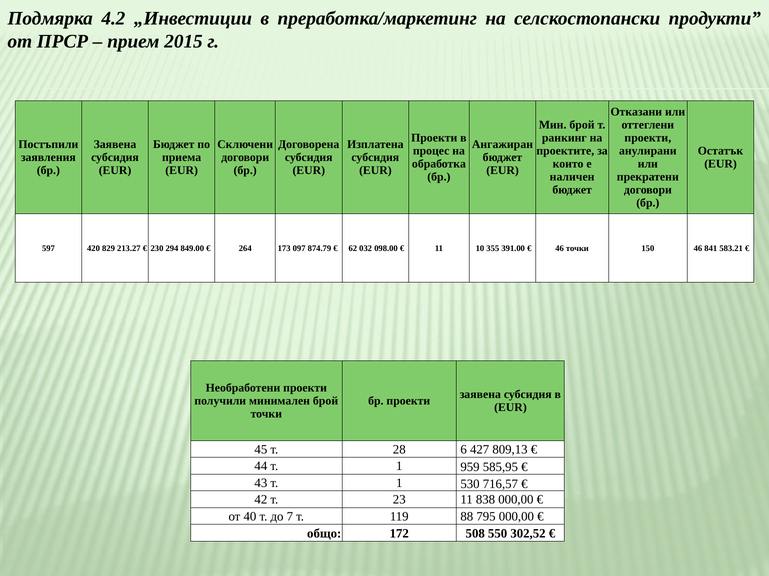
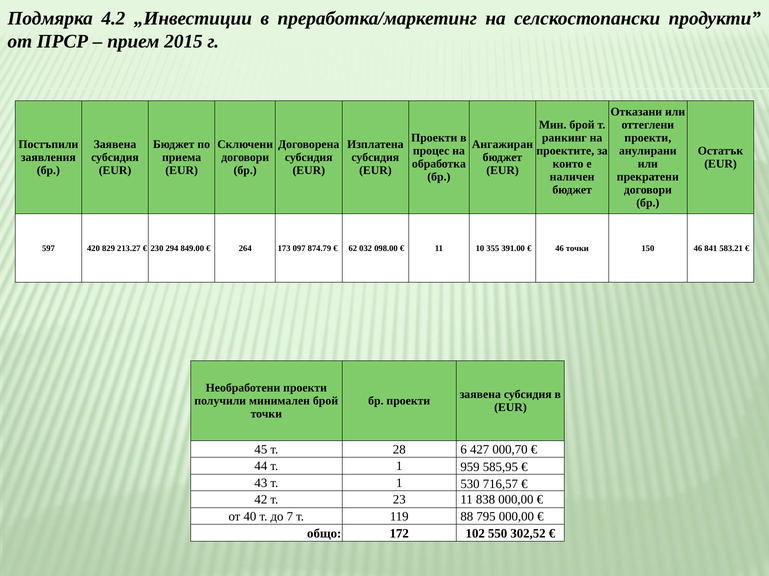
809,13: 809,13 -> 000,70 (510, 450)
508: 508 -> 102 (475, 534)
